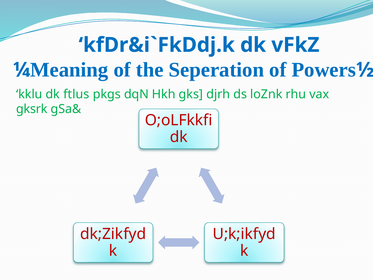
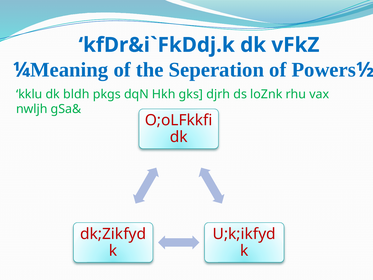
ftlus: ftlus -> bldh (76, 94)
gksrk: gksrk -> nwljh (32, 109)
